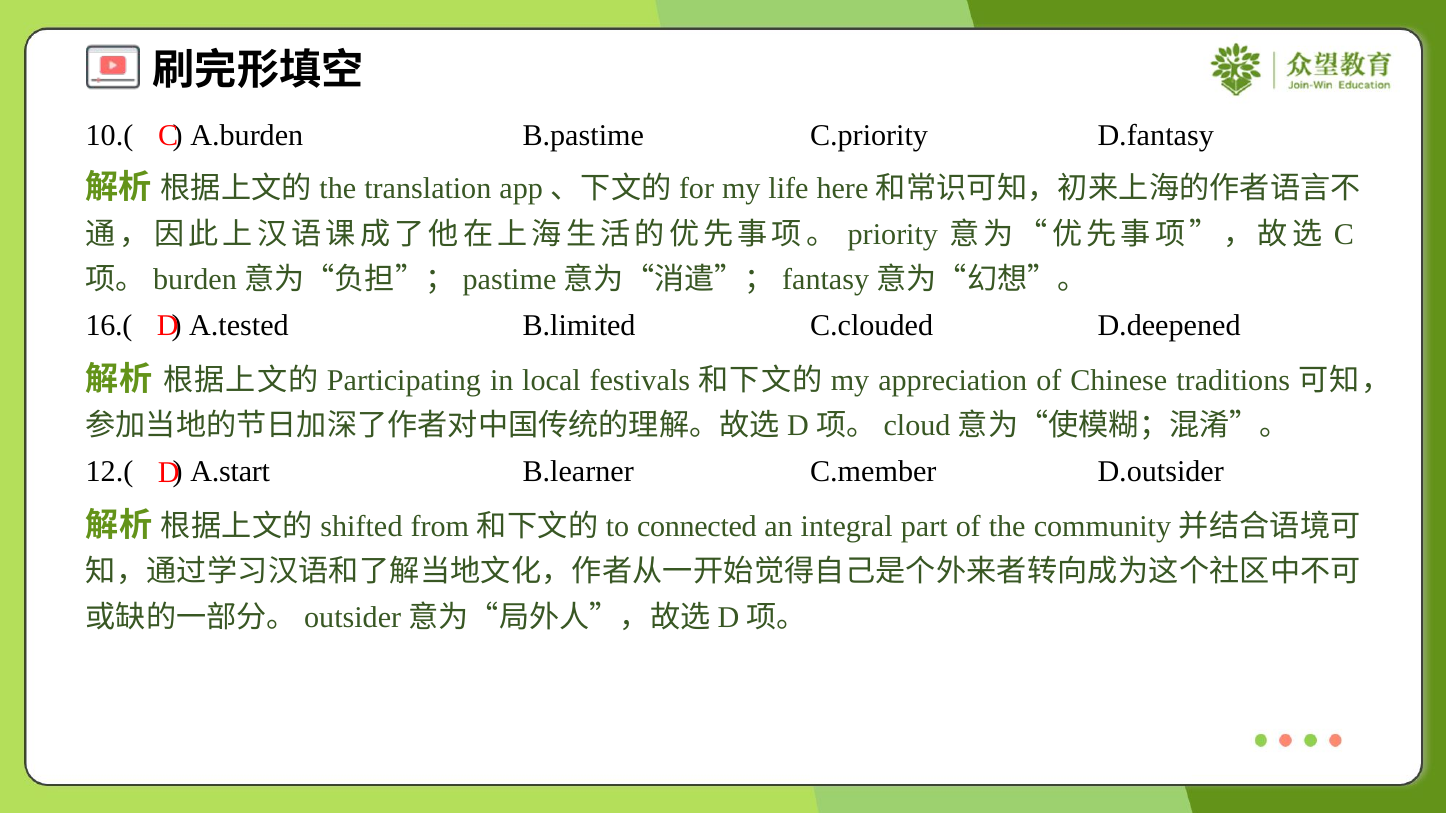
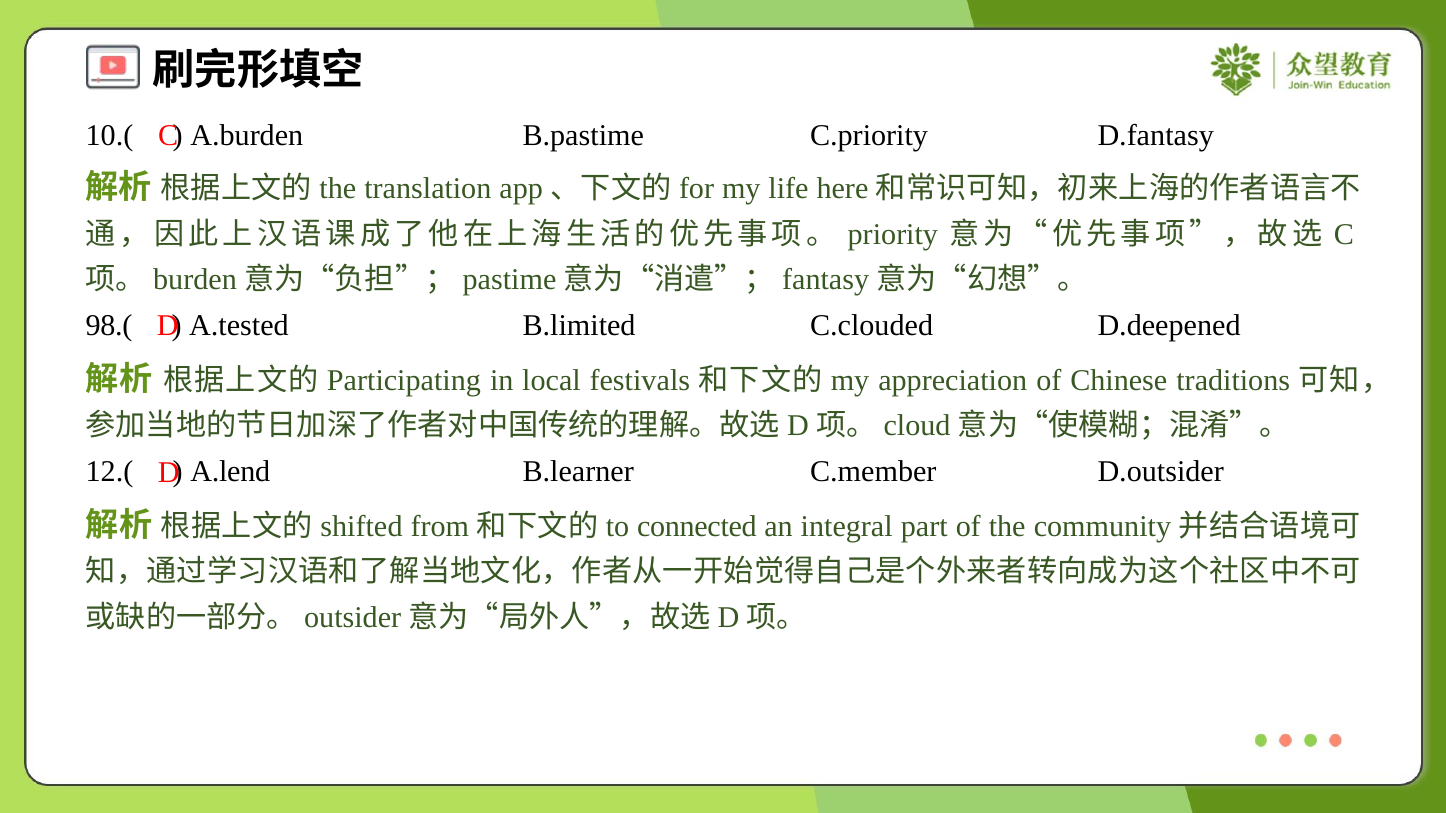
16.(: 16.( -> 98.( (109, 326)
A.start: A.start -> A.lend (230, 472)
